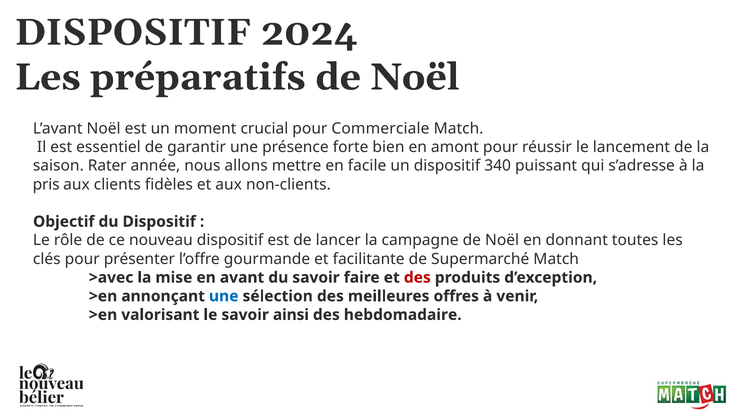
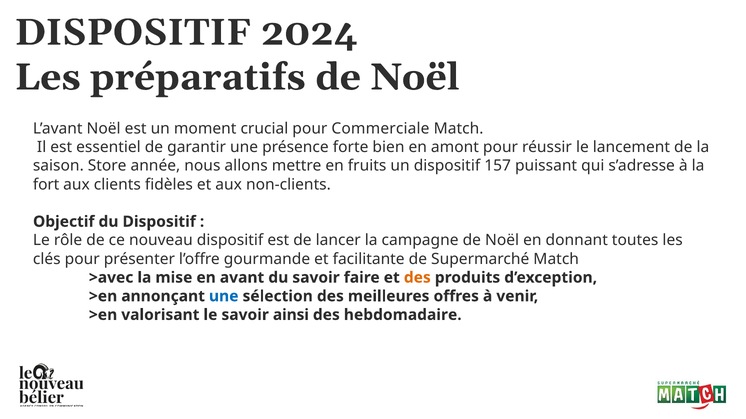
Rater: Rater -> Store (107, 166)
facile: facile -> fruits (367, 166)
340: 340 -> 157 (498, 166)
pris: pris -> fort (46, 185)
des colour: red -> orange (417, 278)
